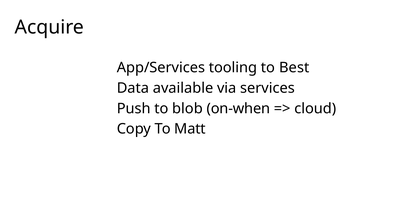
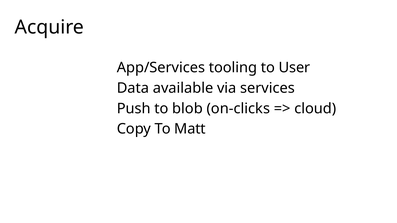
Best: Best -> User (294, 68)
on-when: on-when -> on-clicks (238, 109)
